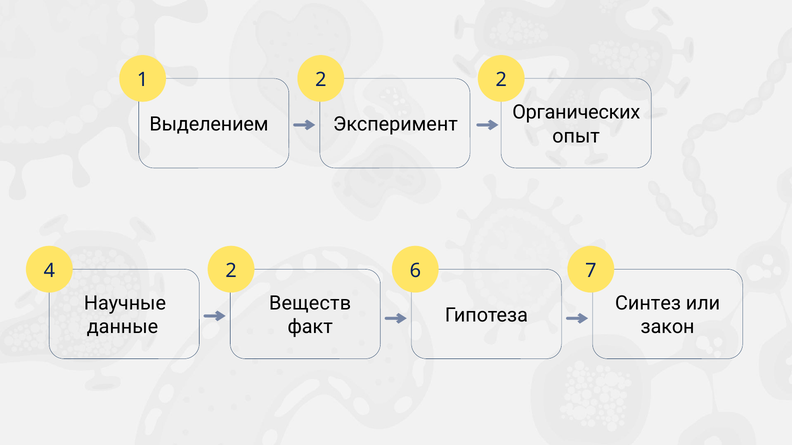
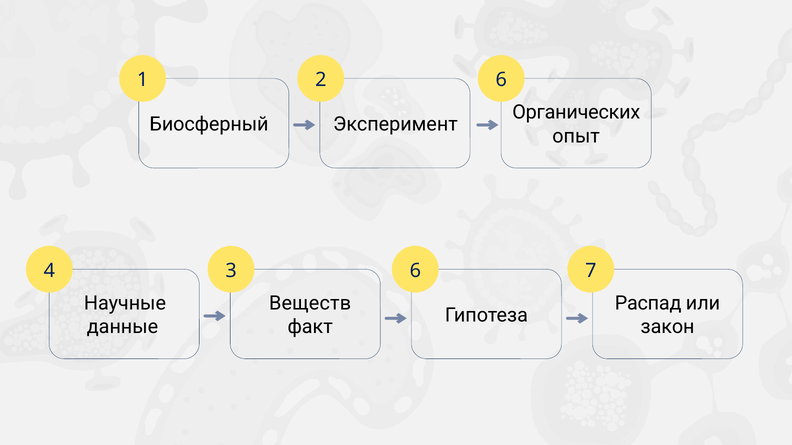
2 2: 2 -> 6 (501, 80)
Выделением: Выделением -> Биосферный (209, 124)
4 2: 2 -> 3 (231, 271)
Синтез: Синтез -> Распад (648, 304)
